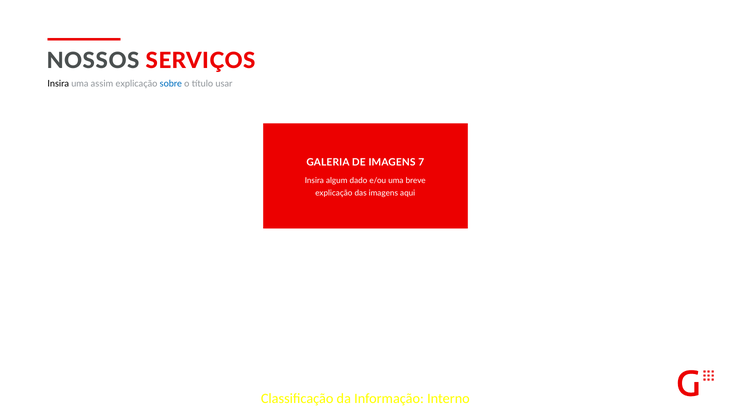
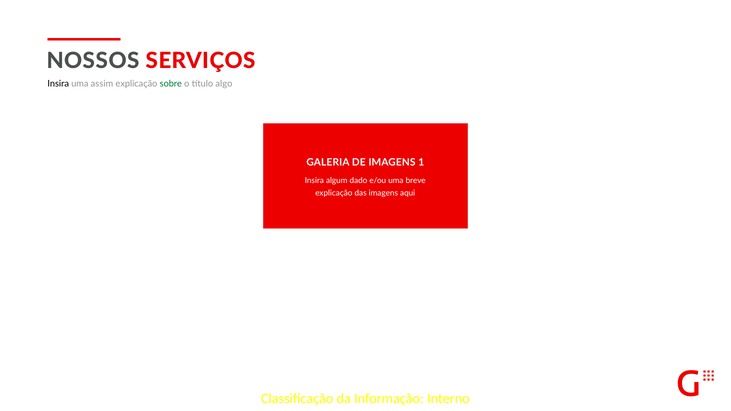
sobre colour: blue -> green (171, 84)
usar: usar -> algo (224, 84)
7: 7 -> 1 (421, 162)
